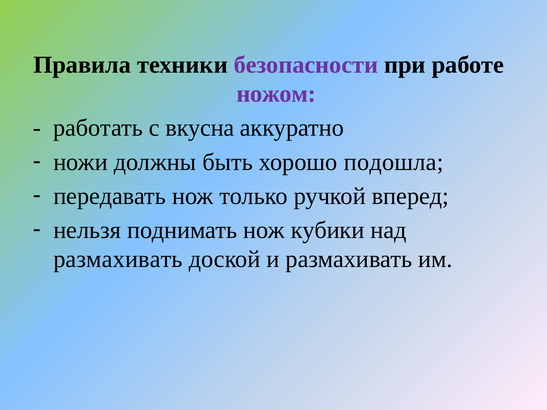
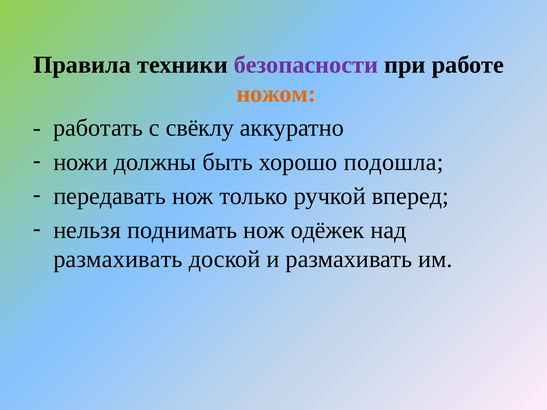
ножом colour: purple -> orange (276, 94)
вкусна: вкусна -> свёклу (200, 128)
кубики: кубики -> одёжек (328, 230)
